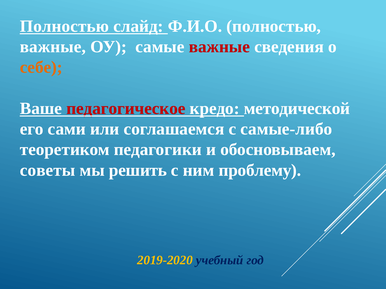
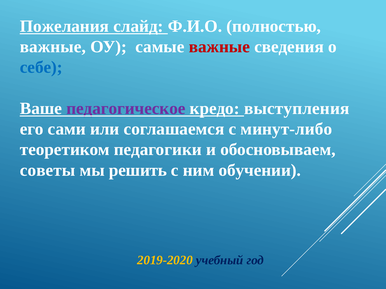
Полностью: Полностью -> Пожелания (64, 26)
себе colour: orange -> blue (41, 67)
педагогическое colour: red -> purple (126, 109)
методической: методической -> выступления (297, 109)
самые-либо: самые-либо -> минут-либо (286, 129)
проблему: проблему -> обучении (260, 170)
